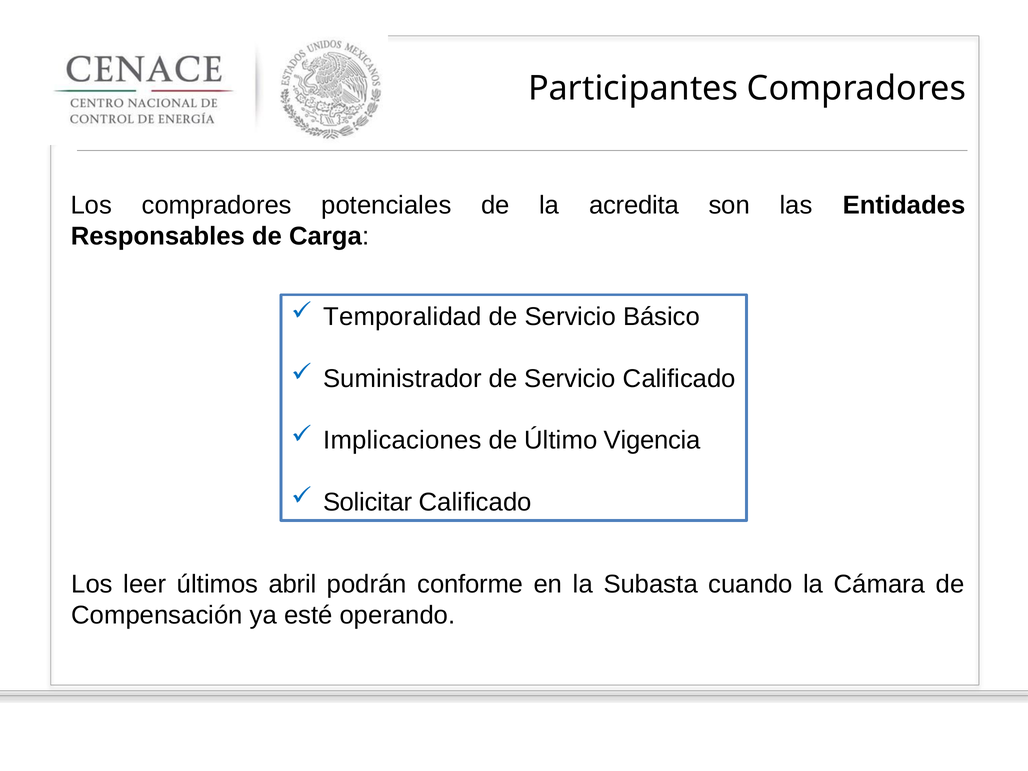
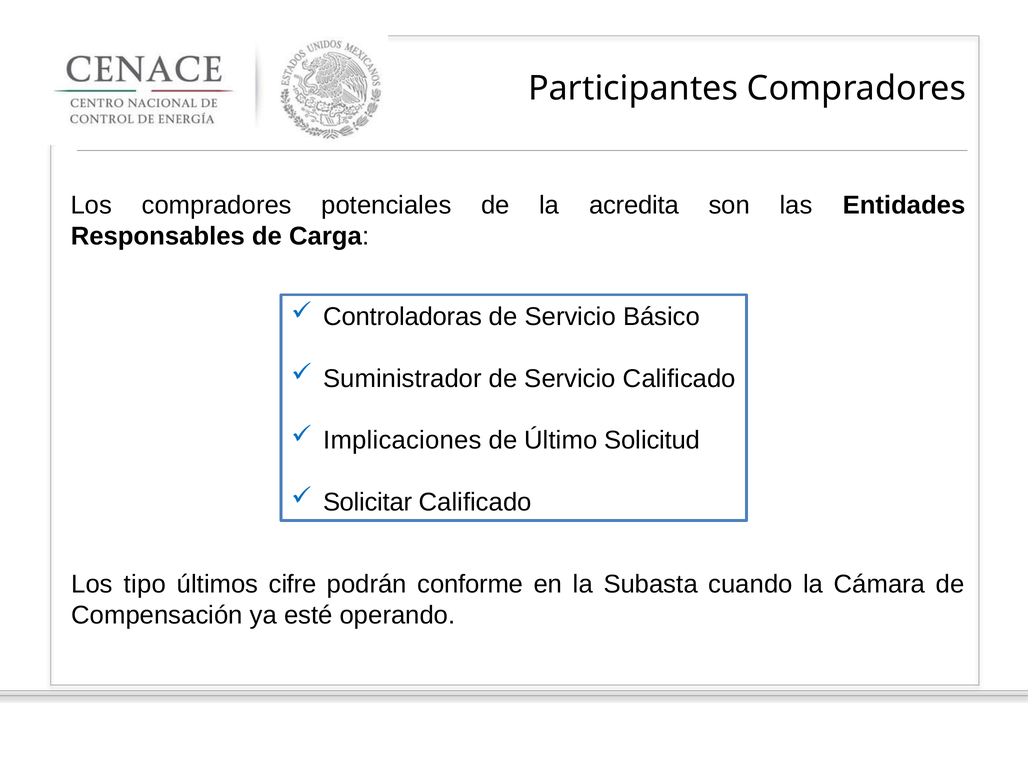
Temporalidad: Temporalidad -> Controladoras (403, 317)
Vigencia: Vigencia -> Solicitud (652, 440)
leer: leer -> tipo (145, 584)
abril: abril -> cifre (293, 584)
